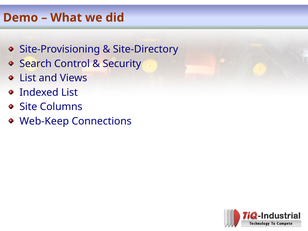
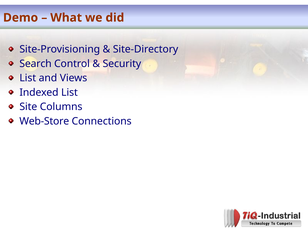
Web-Keep: Web-Keep -> Web-Store (44, 121)
